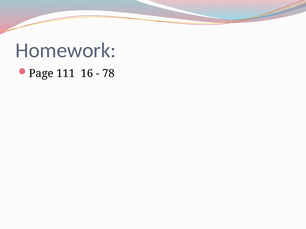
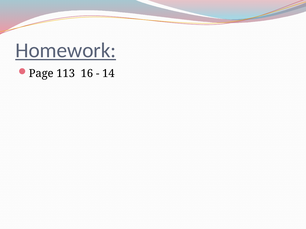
Homework underline: none -> present (66, 51)
111: 111 -> 113 (66, 74)
78: 78 -> 14 (108, 74)
